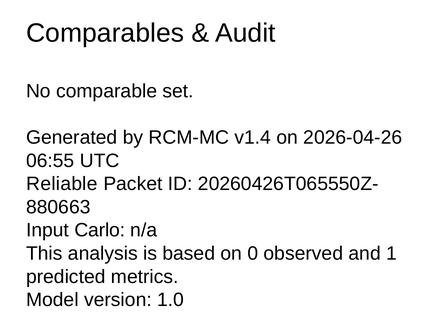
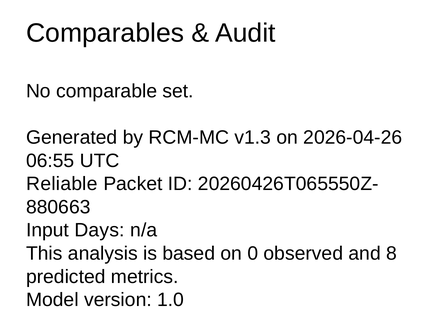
v1.4: v1.4 -> v1.3 (253, 138)
Carlo: Carlo -> Days (100, 230)
1: 1 -> 8 (392, 254)
